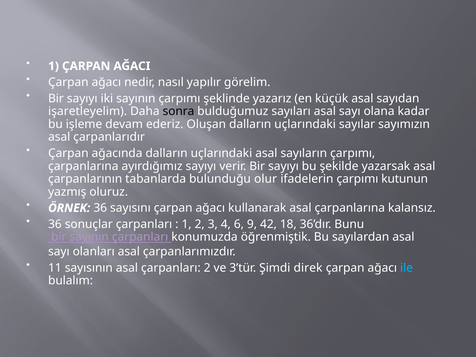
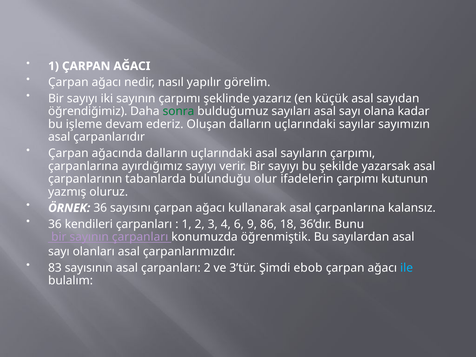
işaretleyelim: işaretleyelim -> öğrendiğimiz (88, 111)
sonra colour: black -> green (178, 111)
sonuçlar: sonuçlar -> kendileri (89, 224)
42: 42 -> 86 (268, 224)
11: 11 -> 83 (55, 268)
direk: direk -> ebob (308, 268)
